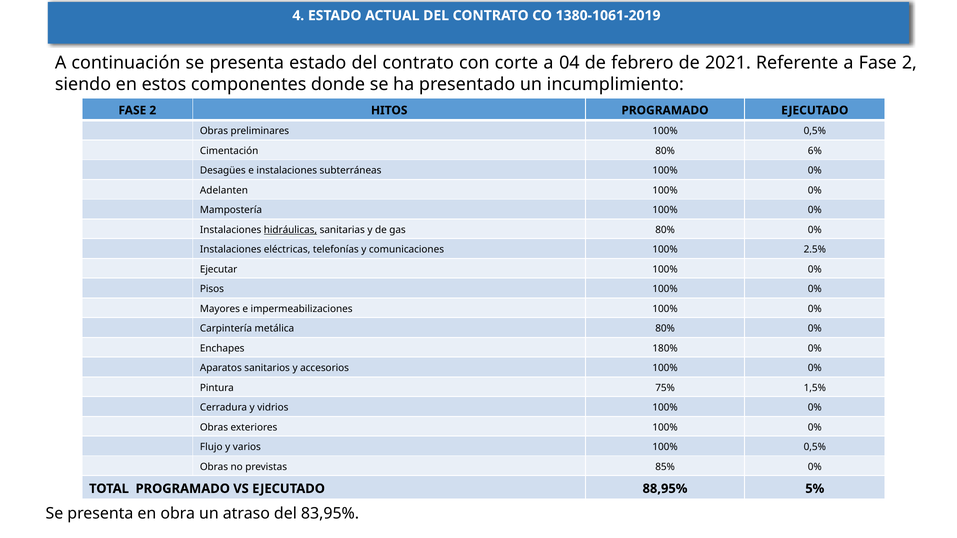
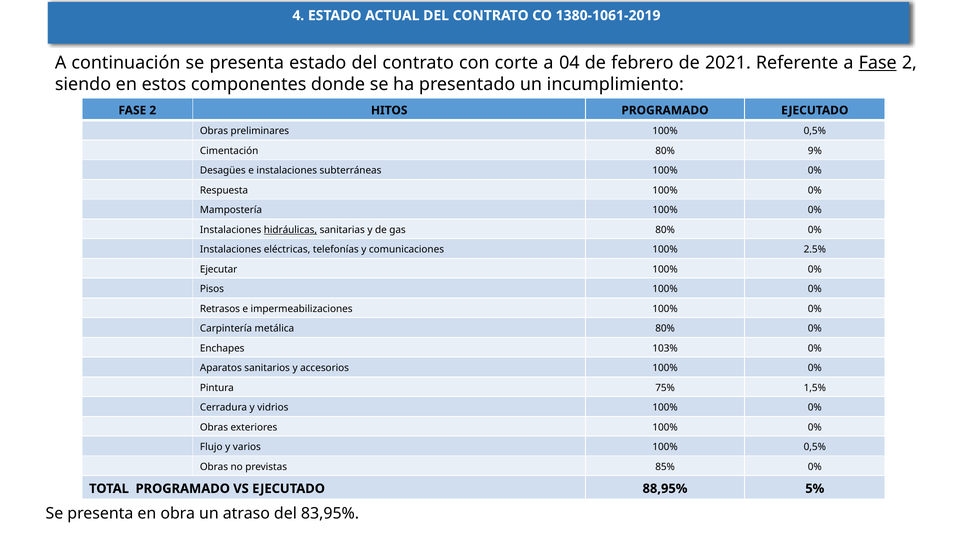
Fase underline: none -> present (878, 63)
6%: 6% -> 9% (815, 151)
Adelanten: Adelanten -> Respuesta (224, 190)
Mayores: Mayores -> Retrasos (220, 309)
180%: 180% -> 103% (665, 349)
